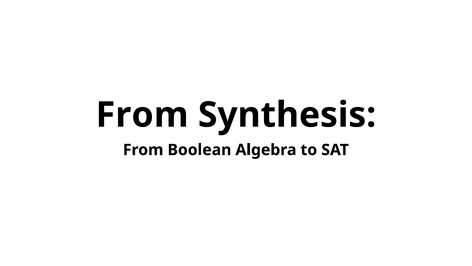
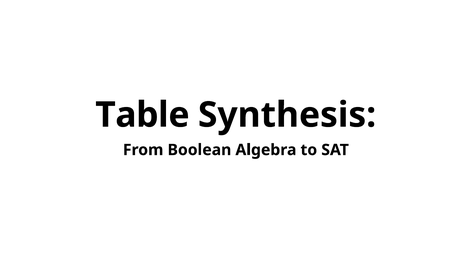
From: From -> Table (142, 115)
